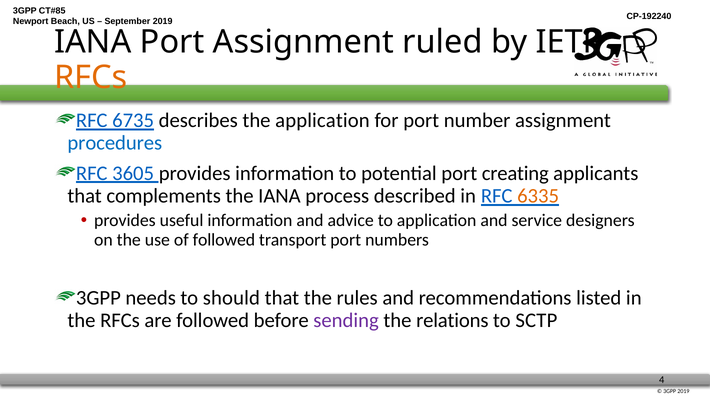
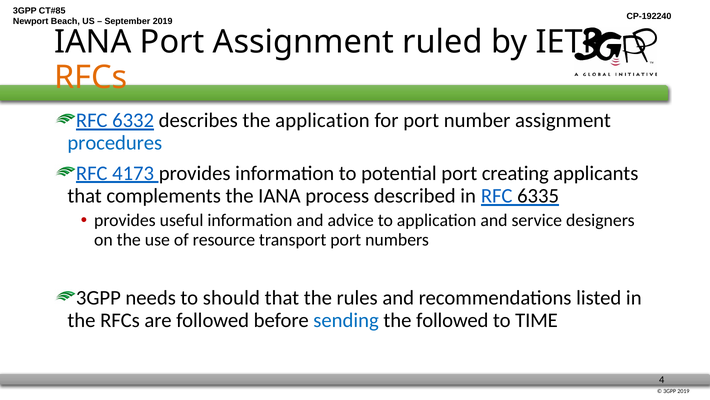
6735: 6735 -> 6332 (133, 120)
3605: 3605 -> 4173 (133, 173)
6335 colour: orange -> black (538, 196)
of followed: followed -> resource (224, 239)
sending colour: purple -> blue (346, 320)
the relations: relations -> followed (452, 320)
SCTP: SCTP -> TIME (537, 320)
